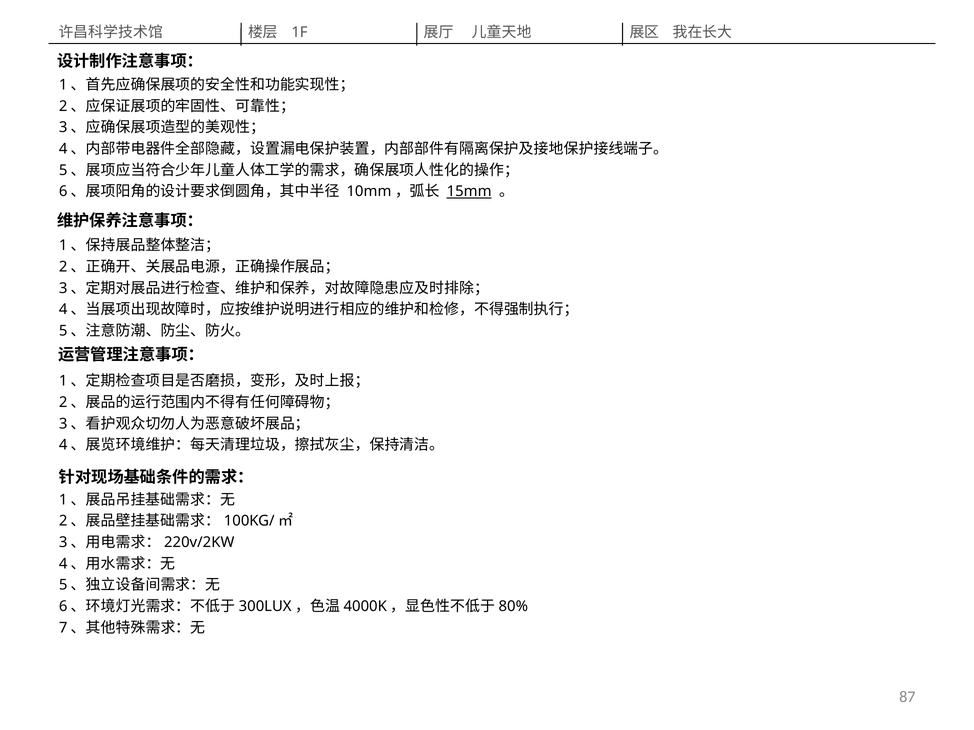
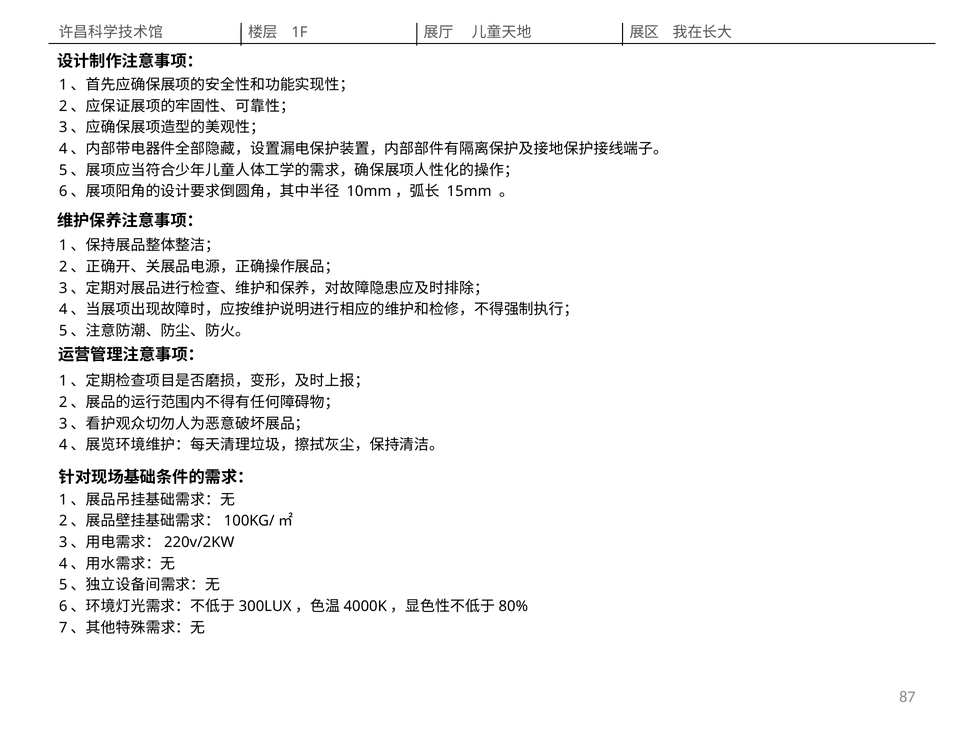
15mm underline: present -> none (469, 192)
